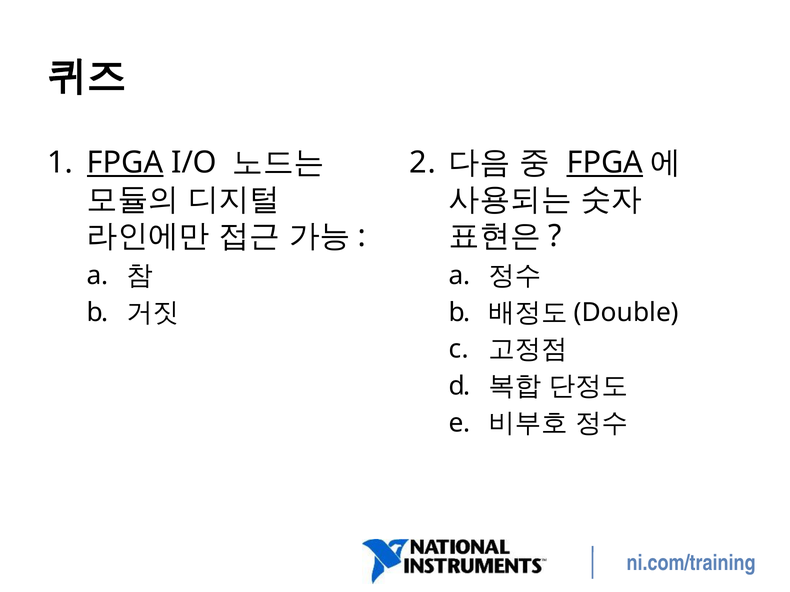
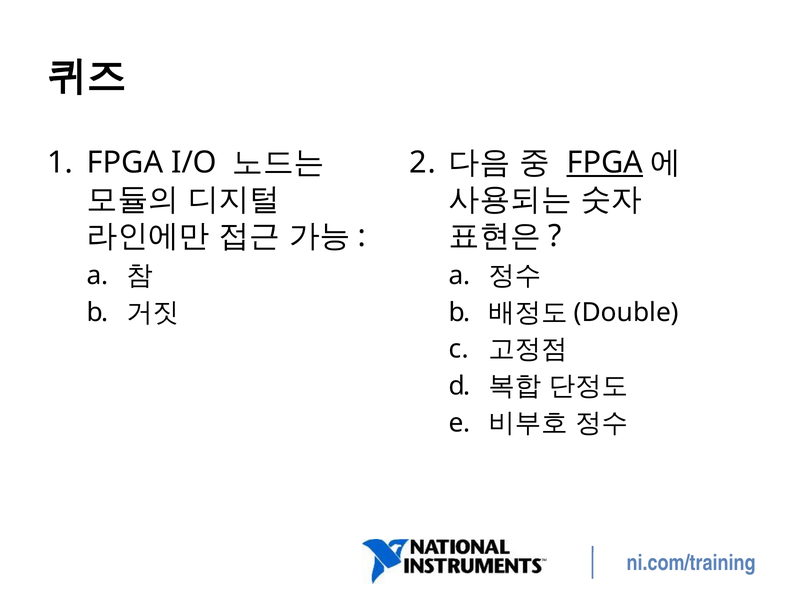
FPGA underline: present -> none (125, 163)
